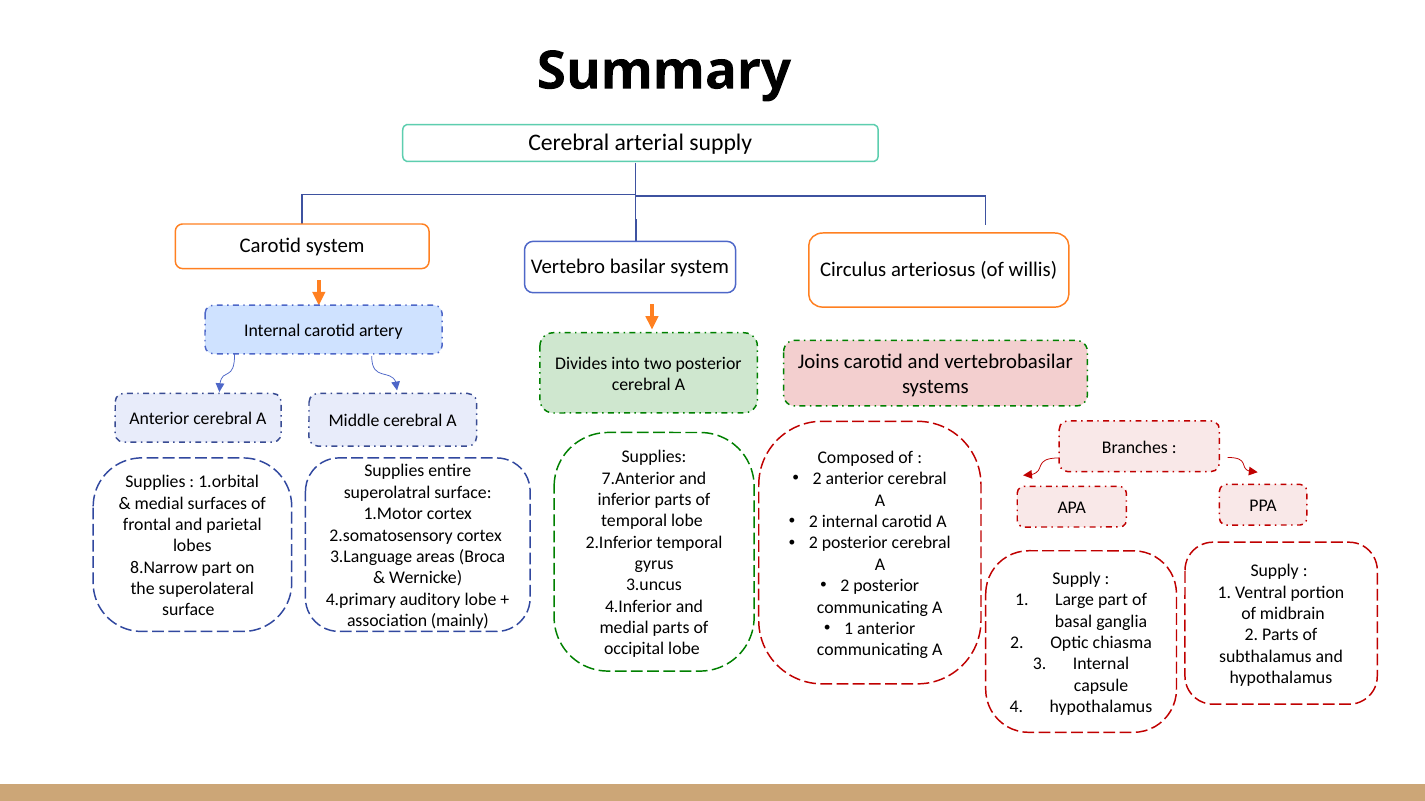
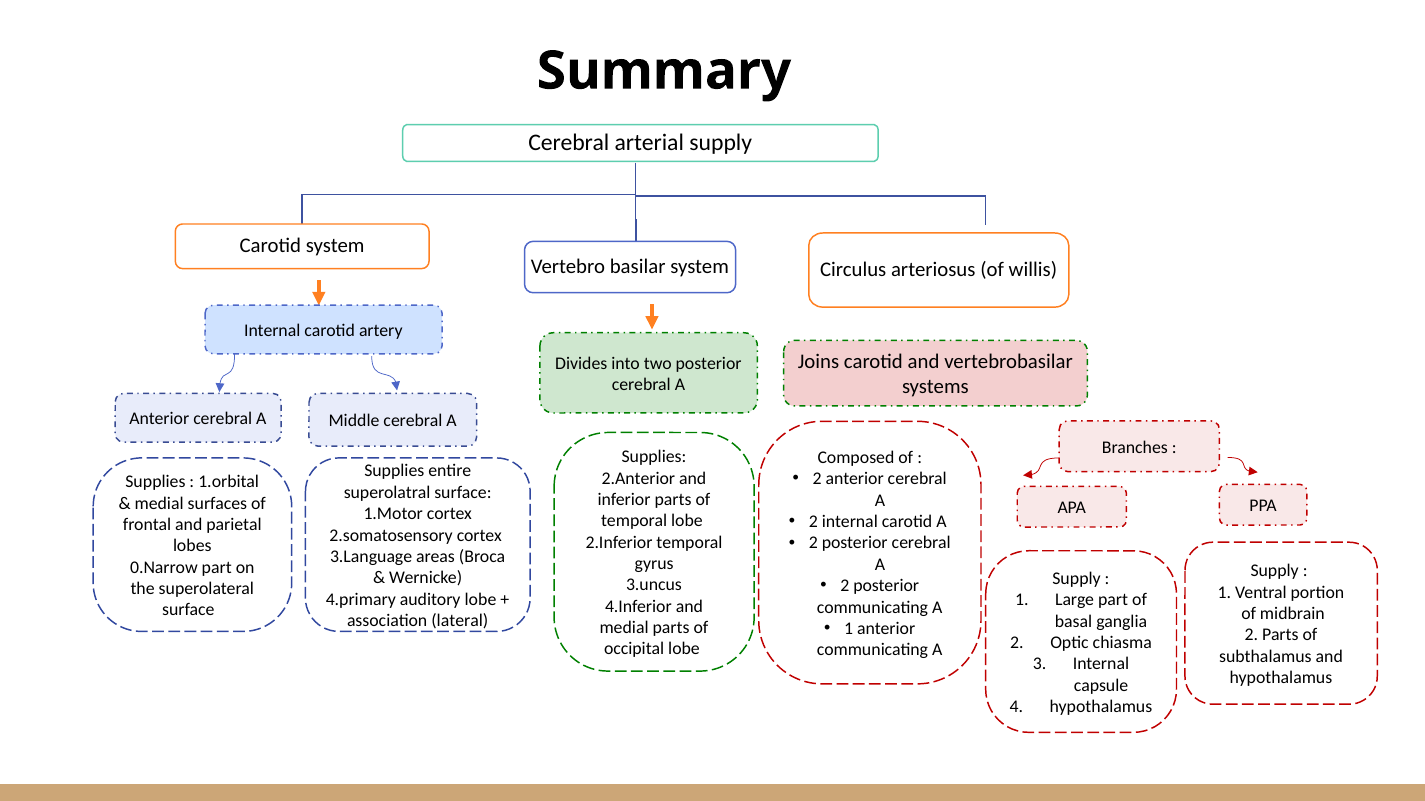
7.Anterior: 7.Anterior -> 2.Anterior (638, 479)
8.Narrow: 8.Narrow -> 0.Narrow (164, 568)
mainly: mainly -> lateral (460, 621)
